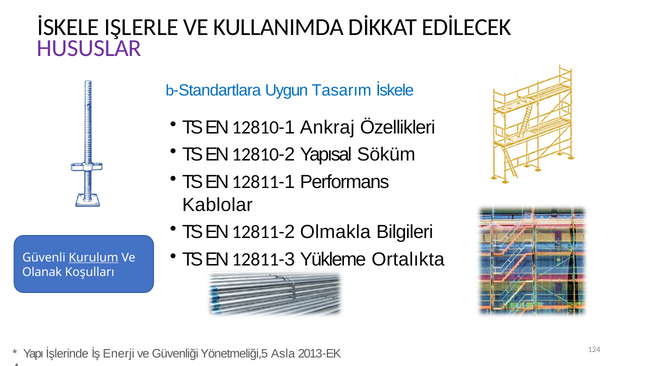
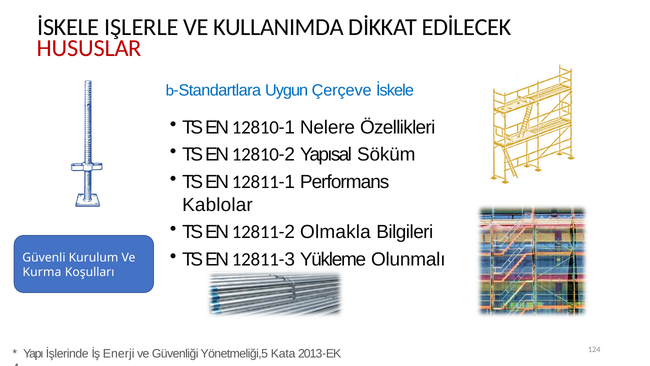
HUSUSLAR colour: purple -> red (89, 48)
Tasarım: Tasarım -> Çerçeve (342, 90)
Ankraj: Ankraj -> Nelere (327, 127)
Ortalıkta: Ortalıkta -> Olunmalı (408, 259)
Kurulum underline: present -> none (94, 257)
Olanak: Olanak -> Kurma (42, 272)
Asla: Asla -> Kata (283, 353)
